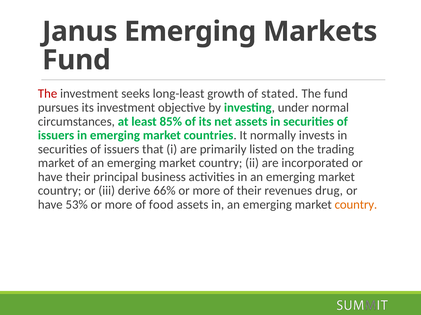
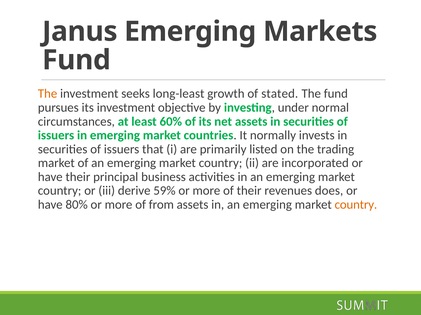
The colour: red -> orange (48, 94)
85%: 85% -> 60% (171, 122)
66%: 66% -> 59% (164, 191)
drug: drug -> does (329, 191)
53%: 53% -> 80% (77, 205)
food: food -> from (161, 205)
